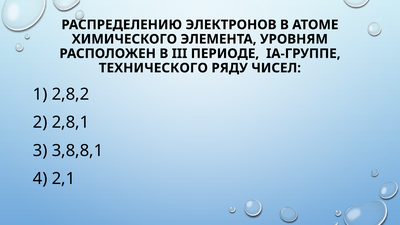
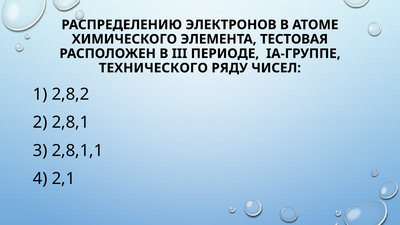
УРОВНЯМ: УРОВНЯМ -> ТЕСТОВАЯ (294, 39)
3,8,8,1: 3,8,8,1 -> 2,8,1,1 (78, 151)
